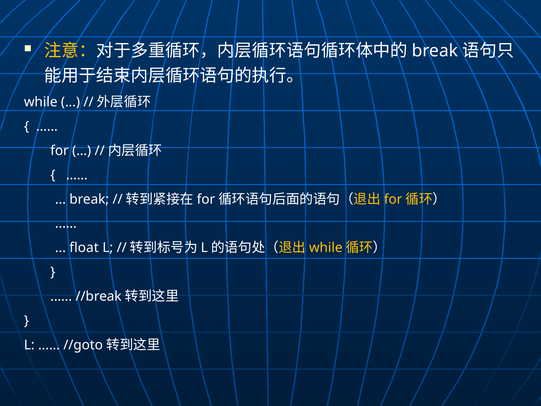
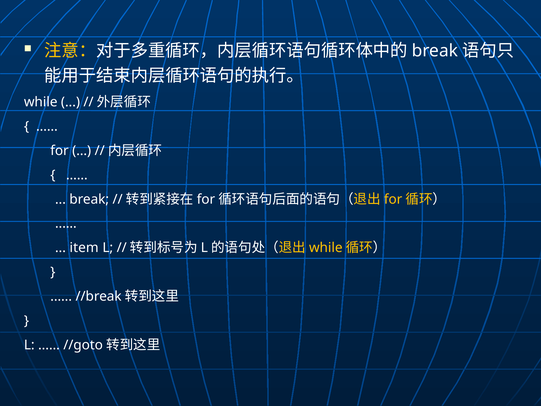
float: float -> item (84, 248)
